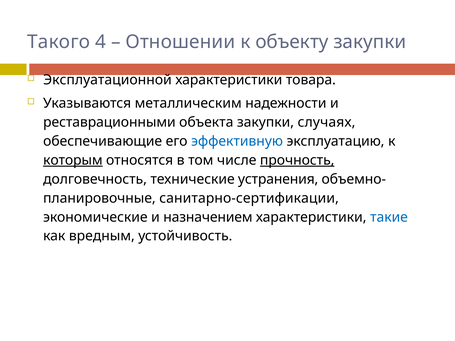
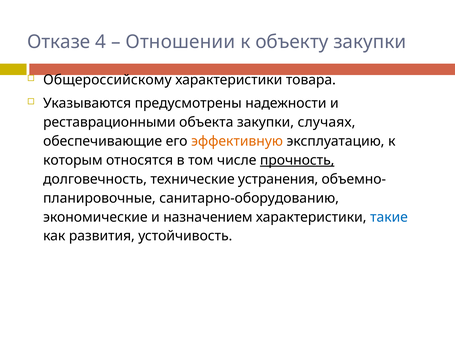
Такого: Такого -> Отказе (59, 42)
Эксплуатационной: Эксплуатационной -> Общероссийскому (107, 80)
металлическим: металлическим -> предусмотрены (188, 103)
эффективную colour: blue -> orange (237, 141)
которым underline: present -> none (73, 160)
санитарно-сертификации: санитарно-сертификации -> санитарно-оборудованию (249, 198)
вредным: вредным -> развития (102, 236)
